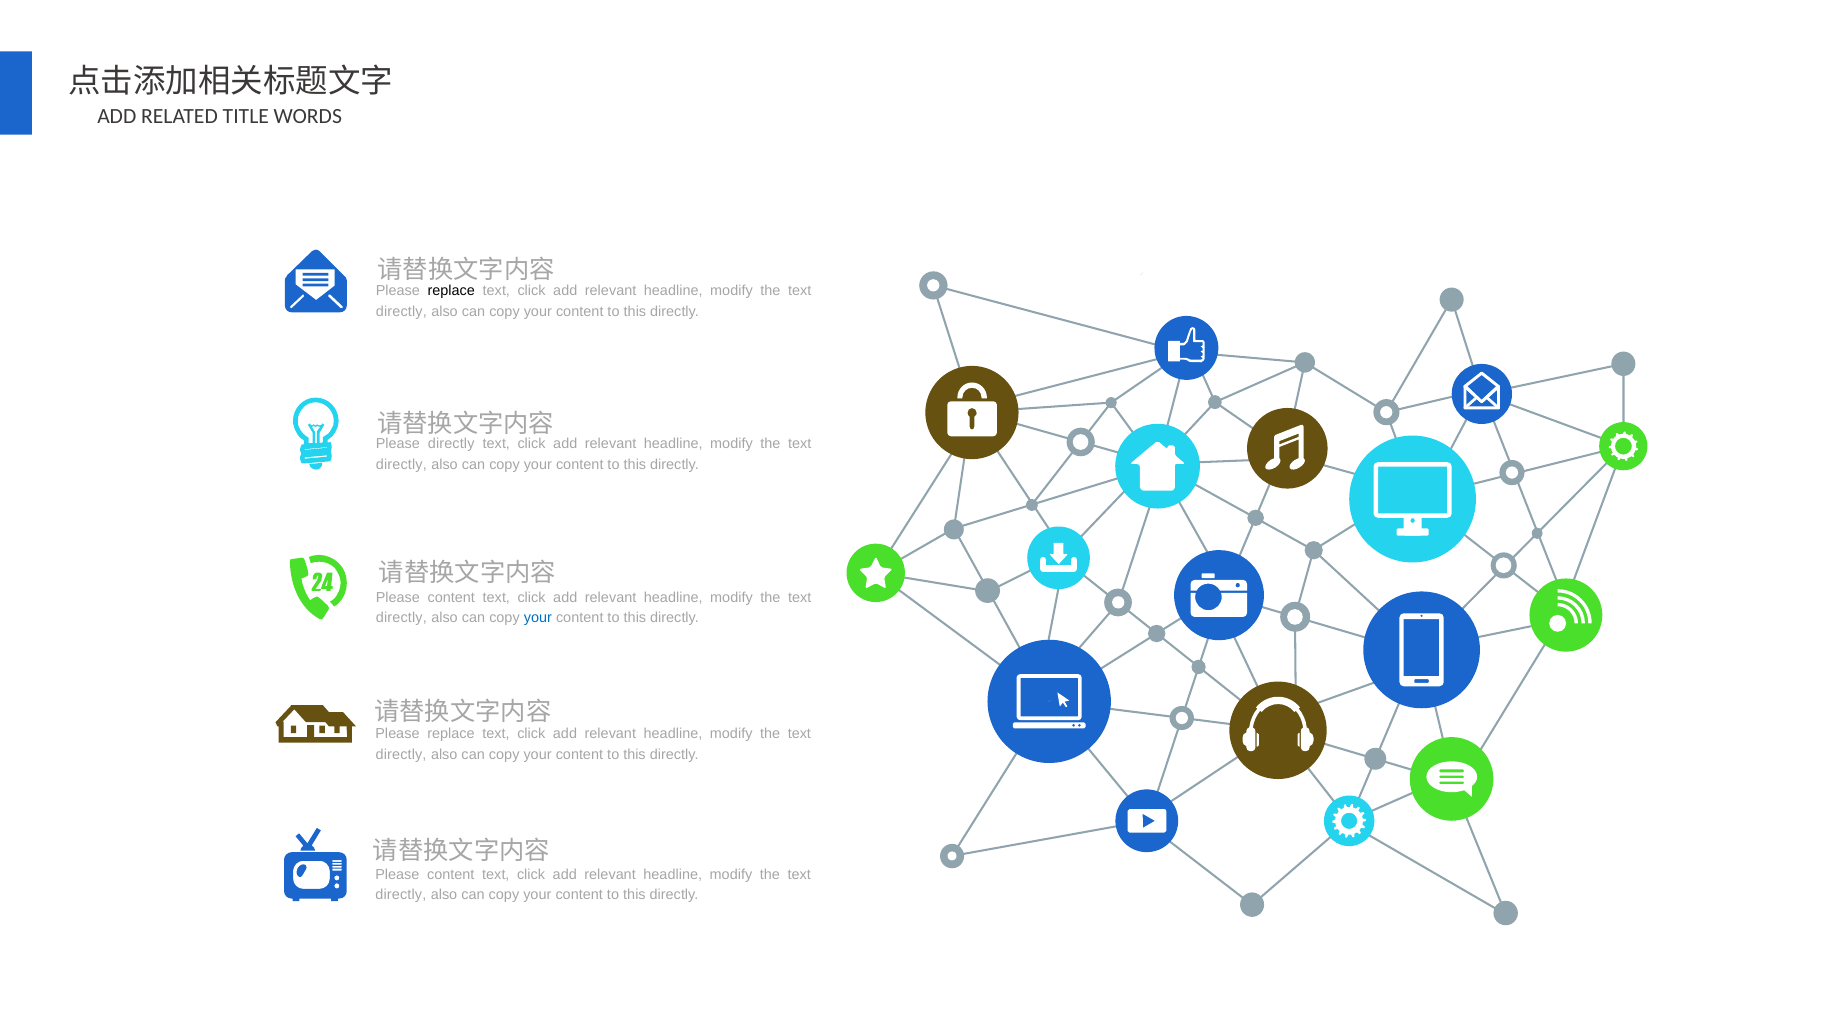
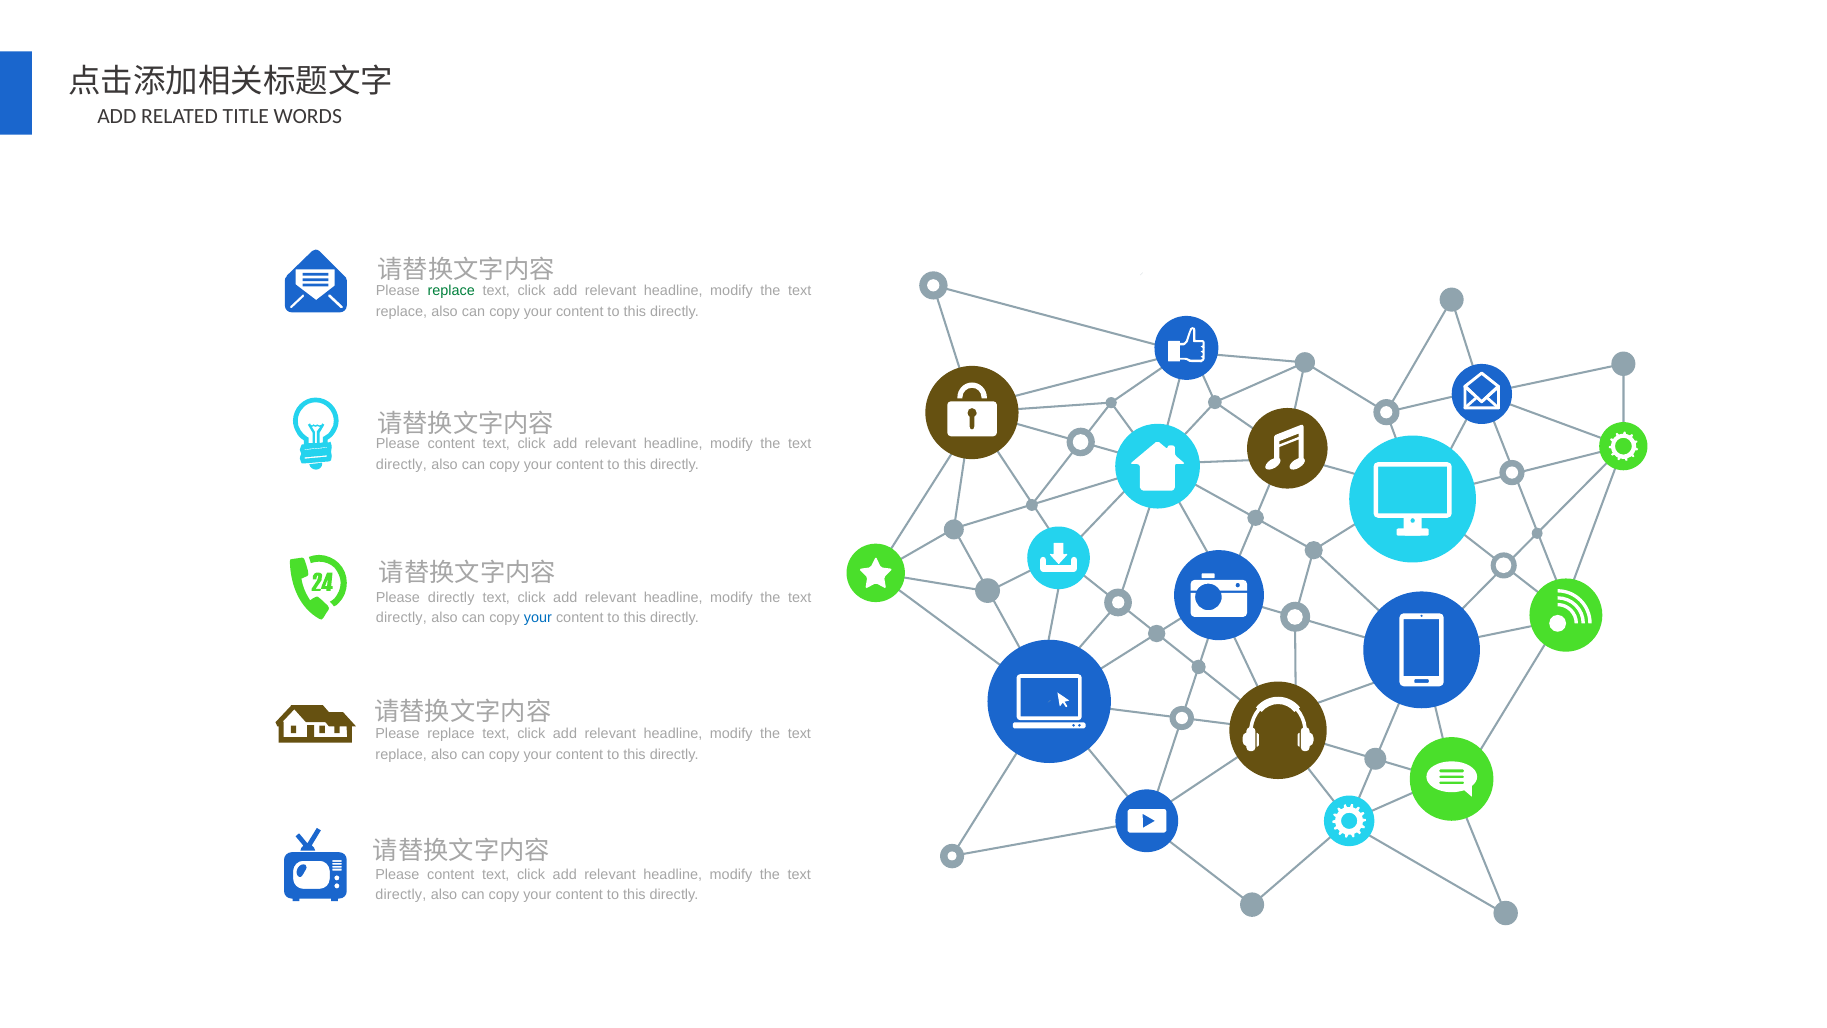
replace colour: black -> green (451, 291)
directly: directly -> replace (401, 311)
directly: directly -> content (451, 444)
content: content -> directly (451, 597)
directly: directly -> replace (401, 754)
